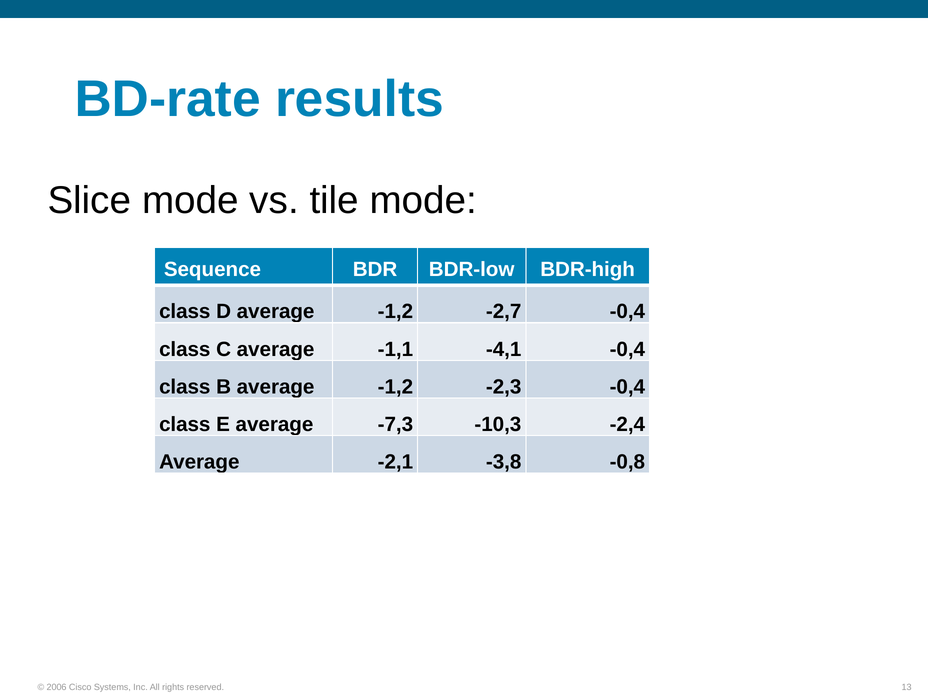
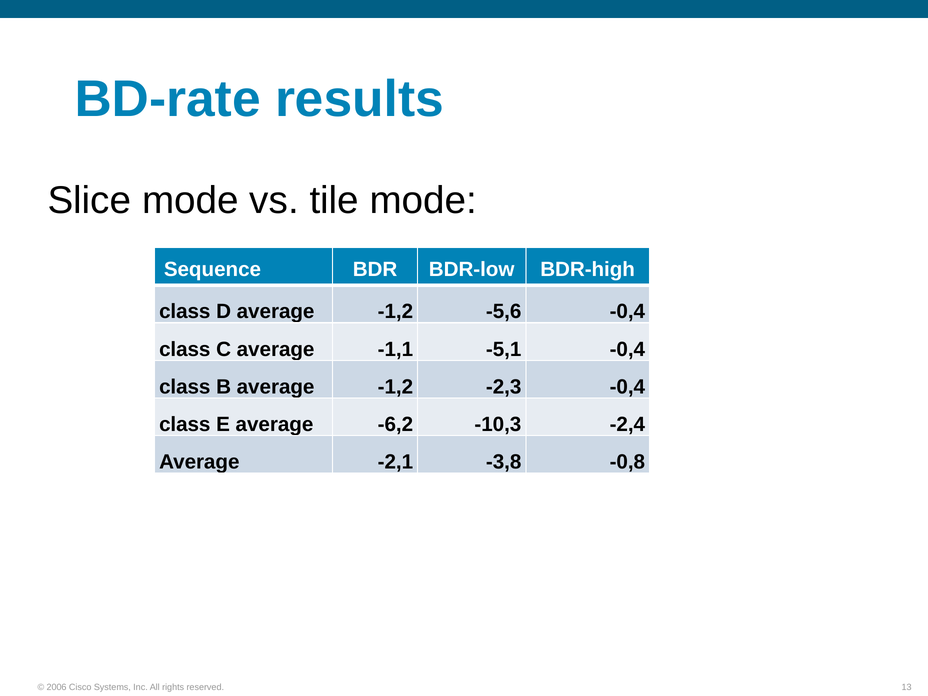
-2,7: -2,7 -> -5,6 (504, 312)
-4,1: -4,1 -> -5,1 (504, 349)
-7,3: -7,3 -> -6,2 (395, 424)
